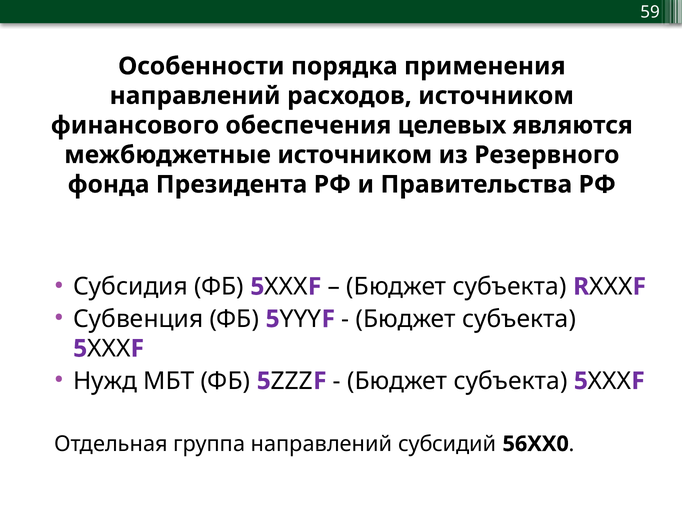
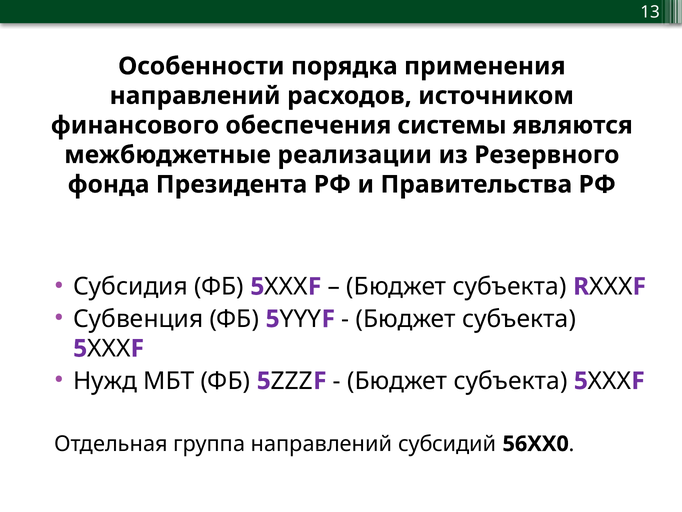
59: 59 -> 13 (650, 12)
целевых: целевых -> системы (452, 125)
межбюджетные источником: источником -> реализации (355, 155)
